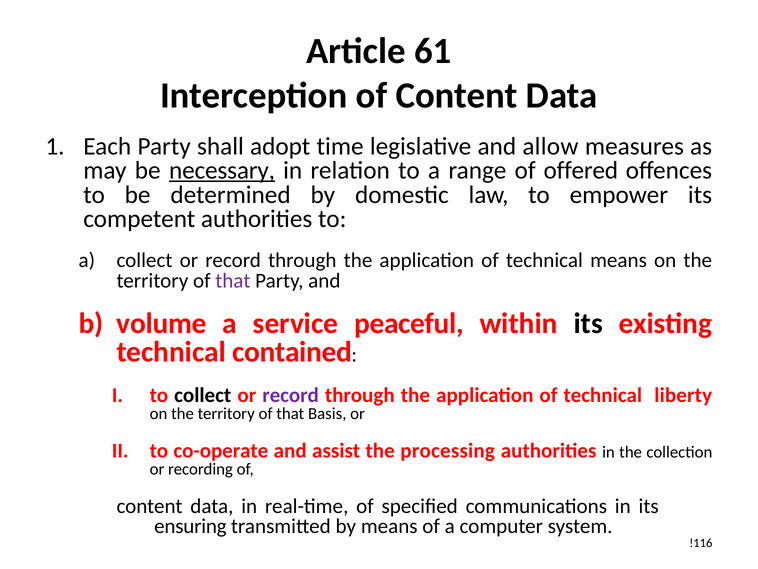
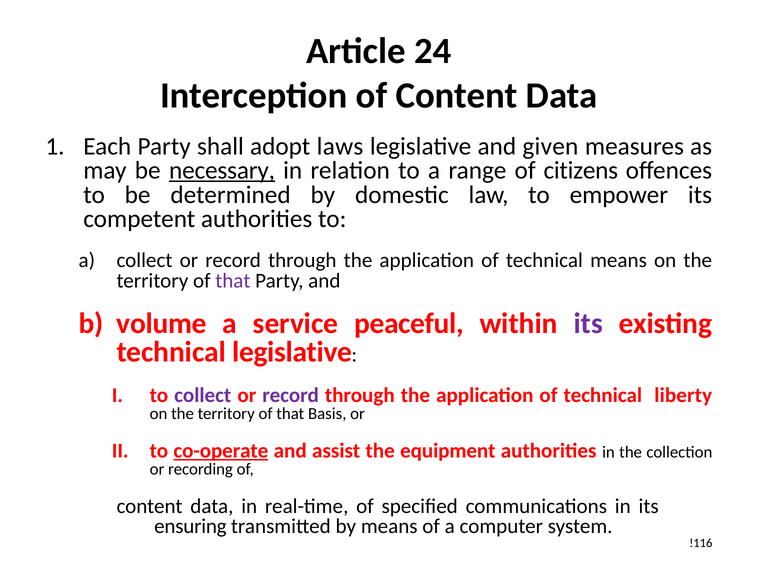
61: 61 -> 24 (433, 51)
time: time -> laws (340, 146)
allow: allow -> given (550, 146)
offered: offered -> citizens (581, 170)
its colour: black -> purple (588, 323)
technical contained: contained -> legislative (292, 351)
collect colour: black -> purple (203, 395)
co-operate underline: none -> present (221, 450)
processing: processing -> equipment (448, 450)
